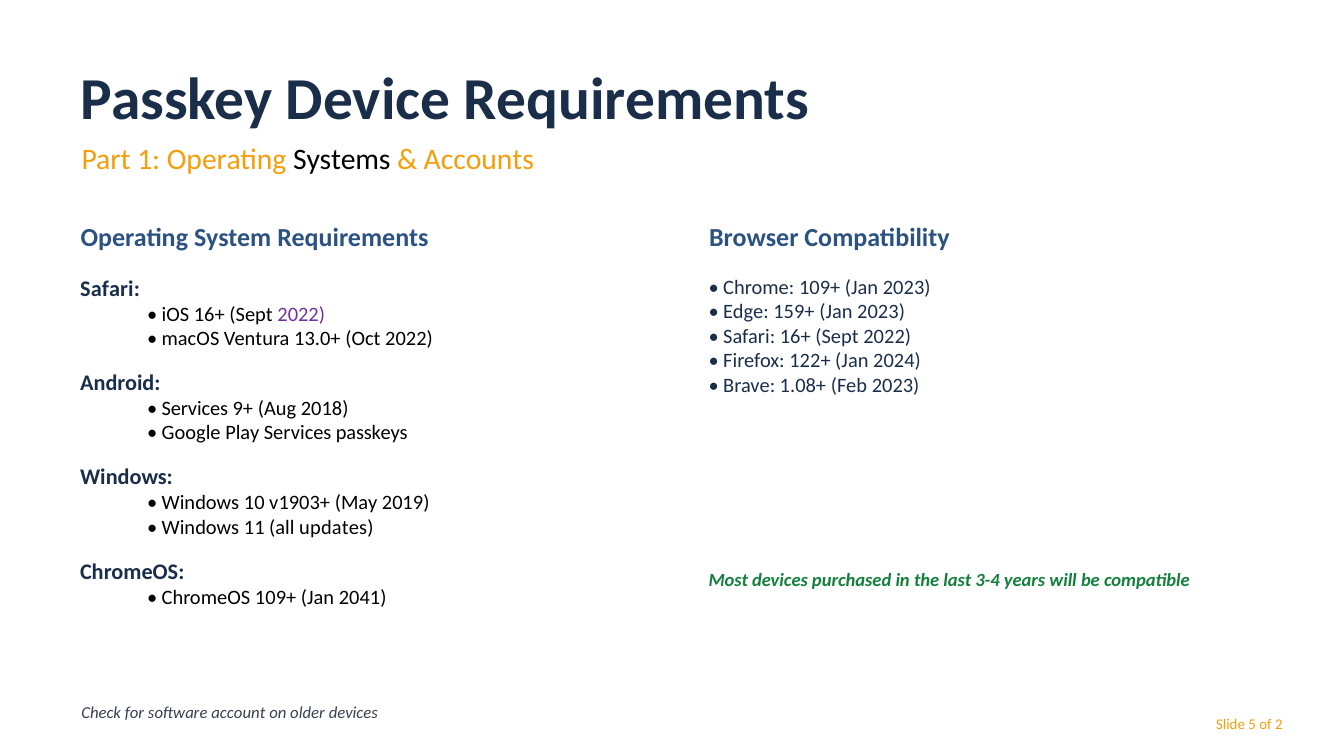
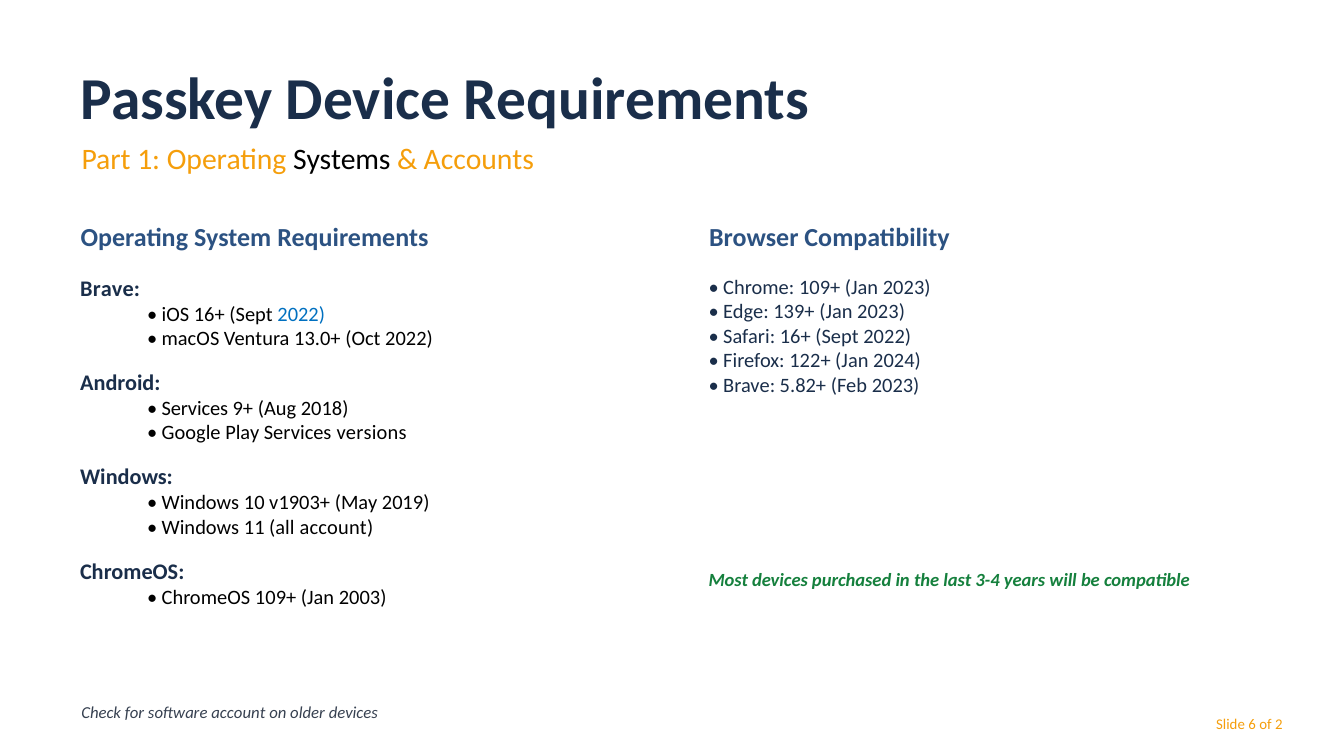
Safari: Safari -> Brave (110, 289)
159+: 159+ -> 139+ (794, 312)
2022 colour: purple -> blue (301, 314)
1.08+: 1.08+ -> 5.82+ (803, 386)
passkeys: passkeys -> versions (372, 433)
all updates: updates -> account (336, 528)
2041: 2041 -> 2003 (363, 598)
5: 5 -> 6 (1252, 725)
